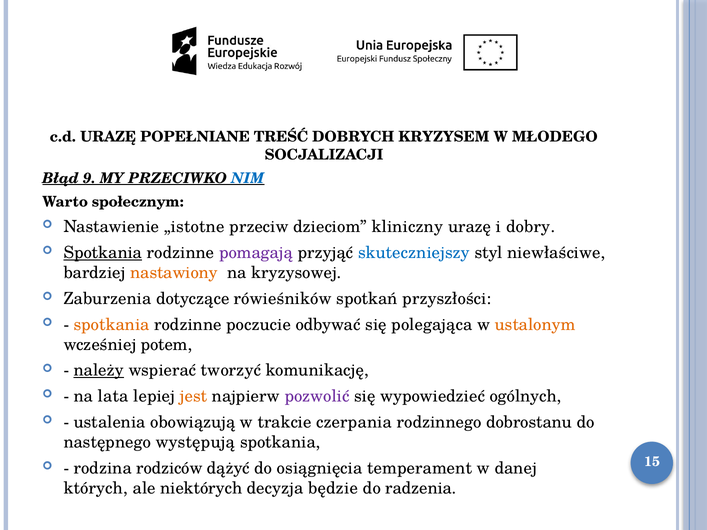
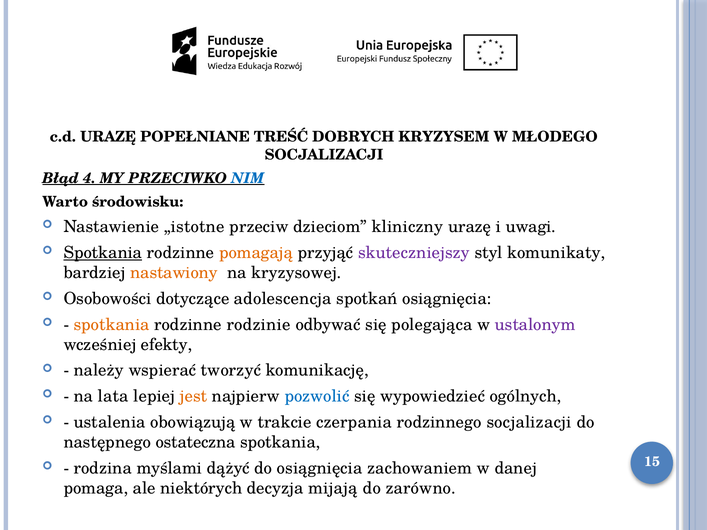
9: 9 -> 4 (89, 178)
społecznym: społecznym -> środowisku (138, 202)
dobry: dobry -> uwagi (531, 227)
pomagają colour: purple -> orange (256, 253)
skuteczniejszy colour: blue -> purple (414, 253)
niewłaściwe: niewłaściwe -> komunikaty (556, 253)
Zaburzenia: Zaburzenia -> Osobowości (108, 299)
rówieśników: rówieśników -> adolescencja (283, 299)
spotkań przyszłości: przyszłości -> osiągnięcia (447, 299)
poczucie: poczucie -> rodzinie (259, 325)
ustalonym colour: orange -> purple (535, 325)
potem: potem -> efekty (167, 345)
należy underline: present -> none (99, 371)
pozwolić colour: purple -> blue (317, 397)
rodzinnego dobrostanu: dobrostanu -> socjalizacji (529, 423)
występują: występują -> ostateczna (196, 443)
rodziców: rodziców -> myślami (169, 469)
temperament: temperament -> zachowaniem (420, 469)
których: których -> pomaga (96, 489)
będzie: będzie -> mijają (333, 489)
radzenia: radzenia -> zarówno (421, 489)
